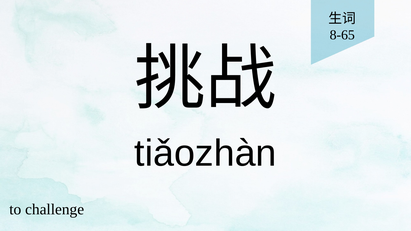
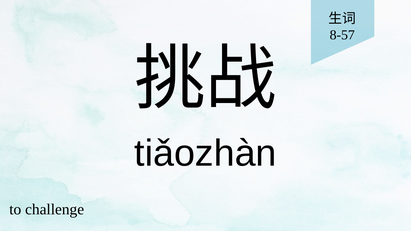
8-65: 8-65 -> 8-57 (342, 35)
